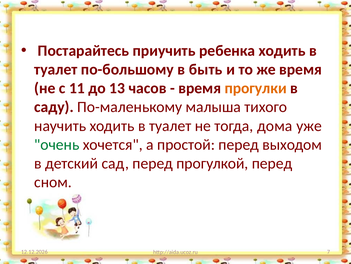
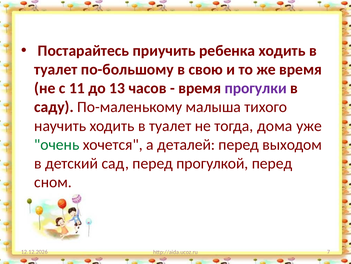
быть: быть -> свою (206, 69)
прогулки colour: orange -> purple (256, 88)
простой: простой -> деталей (186, 144)
